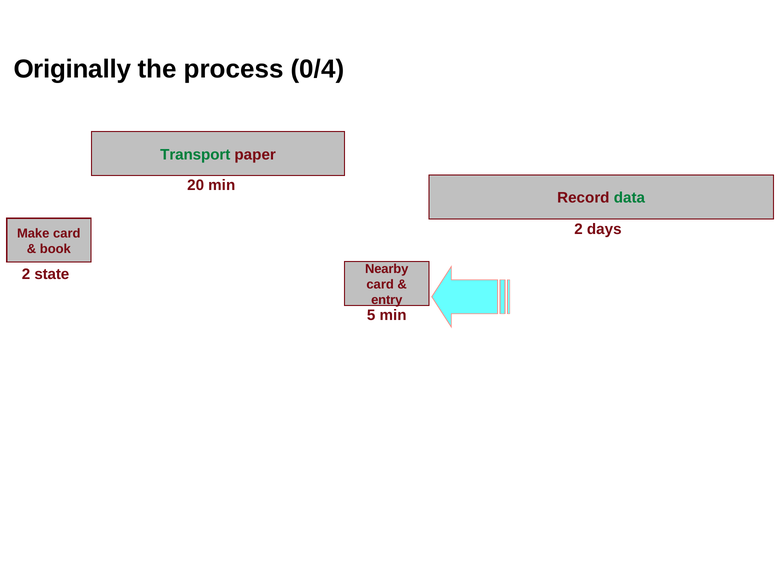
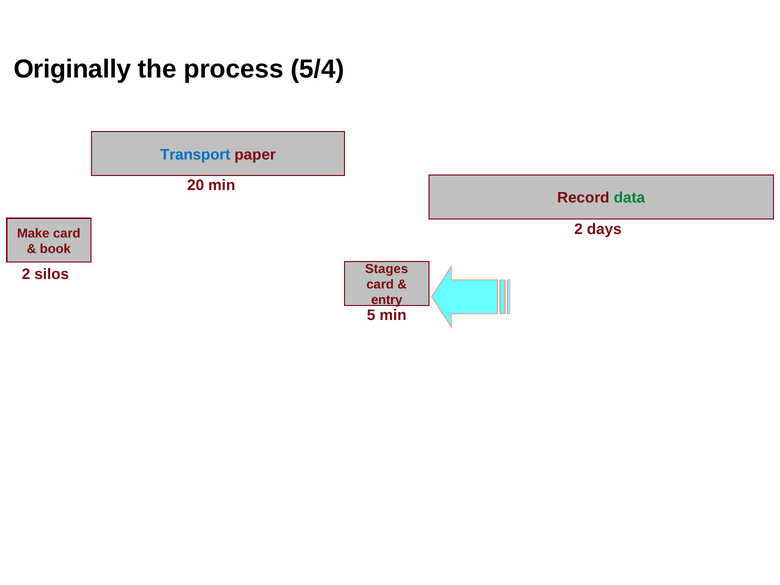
0/4: 0/4 -> 5/4 (318, 69)
Transport colour: green -> blue (195, 155)
Nearby: Nearby -> Stages (387, 269)
state: state -> silos (52, 274)
